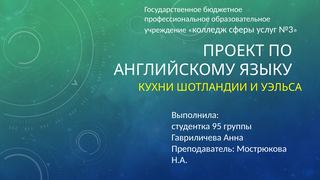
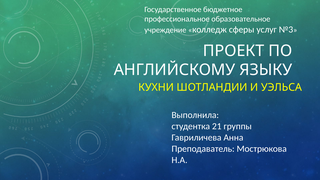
95: 95 -> 21 (217, 126)
